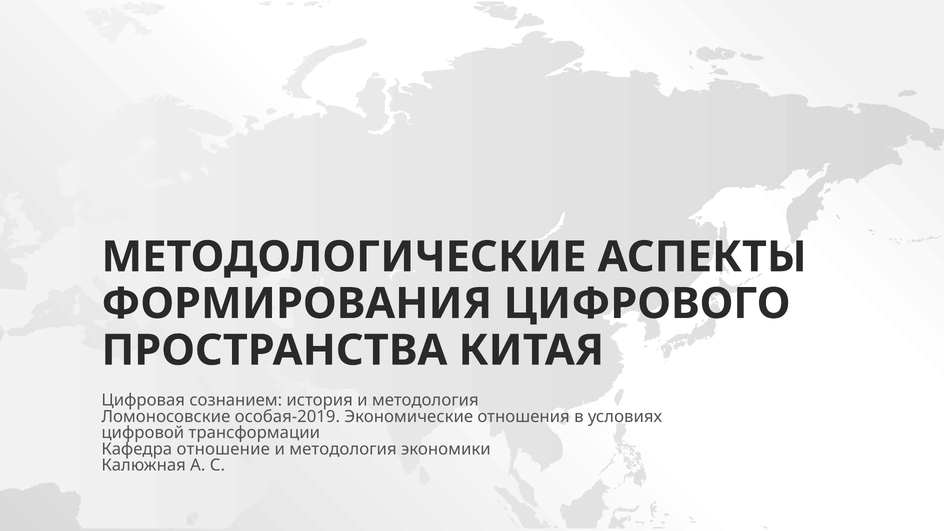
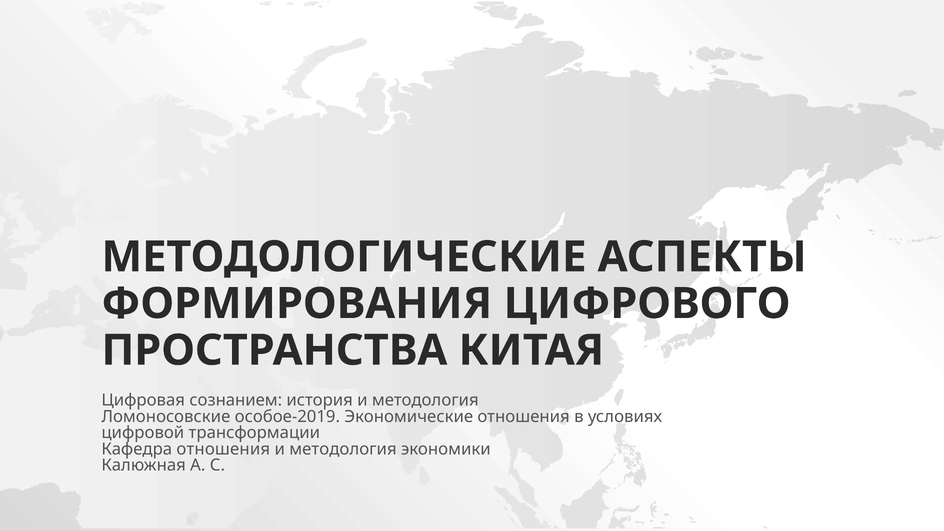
особая-2019: особая-2019 -> особое-2019 (287, 417)
Кафедра отношение: отношение -> отношения (223, 449)
